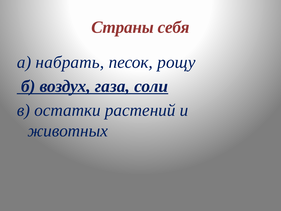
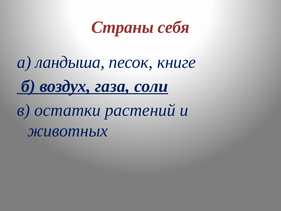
набрать: набрать -> ландыша (70, 62)
рощу: рощу -> книге (177, 62)
